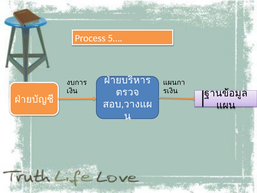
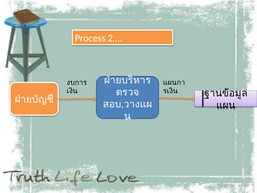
5…: 5… -> 2… (115, 38)
